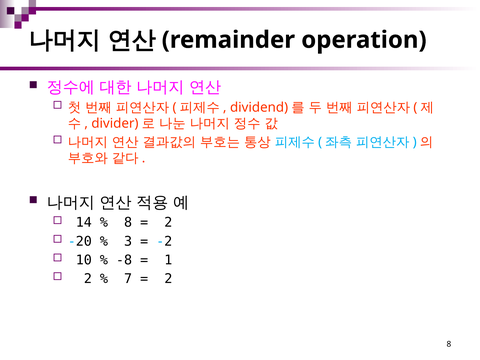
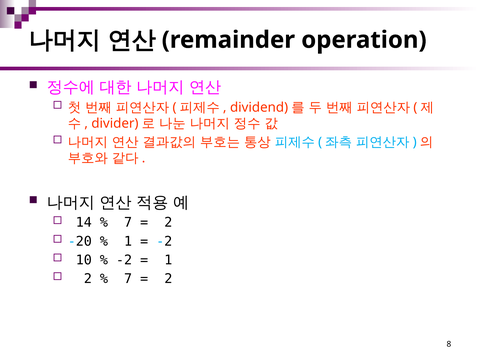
8: 8 -> 7 (128, 223)
3: 3 -> 1 (128, 241)
-8: -8 -> -2 (124, 260)
